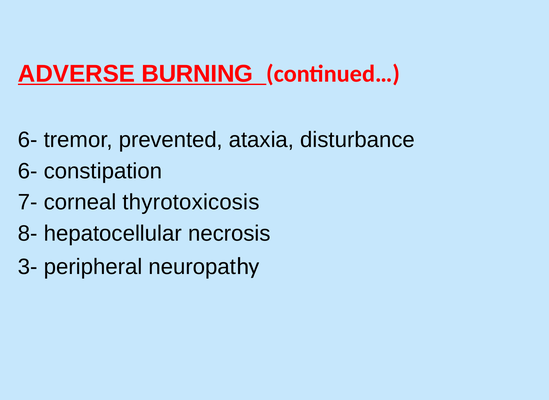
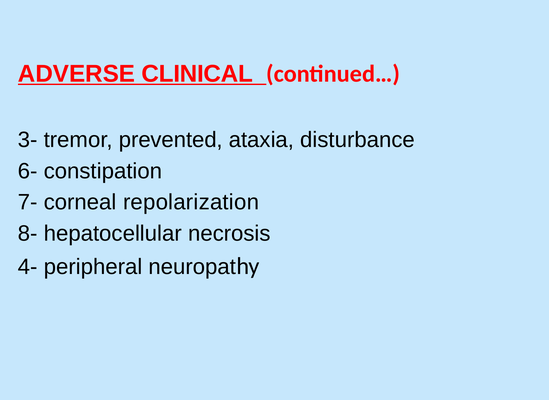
BURNING: BURNING -> CLINICAL (197, 74)
6-: 6- -> 3- (28, 140)
thyrotoxicosis: thyrotoxicosis -> repolarization (191, 202)
3-: 3- -> 4- (28, 266)
